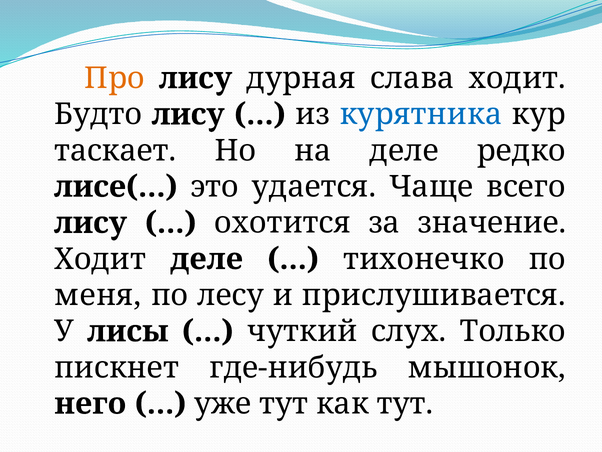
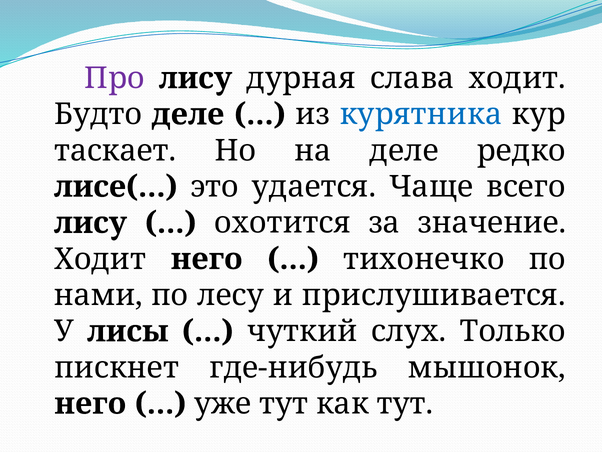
Про colour: orange -> purple (114, 78)
Будто лису: лису -> деле (188, 114)
Ходит деле: деле -> него (207, 259)
меня: меня -> нами (98, 295)
